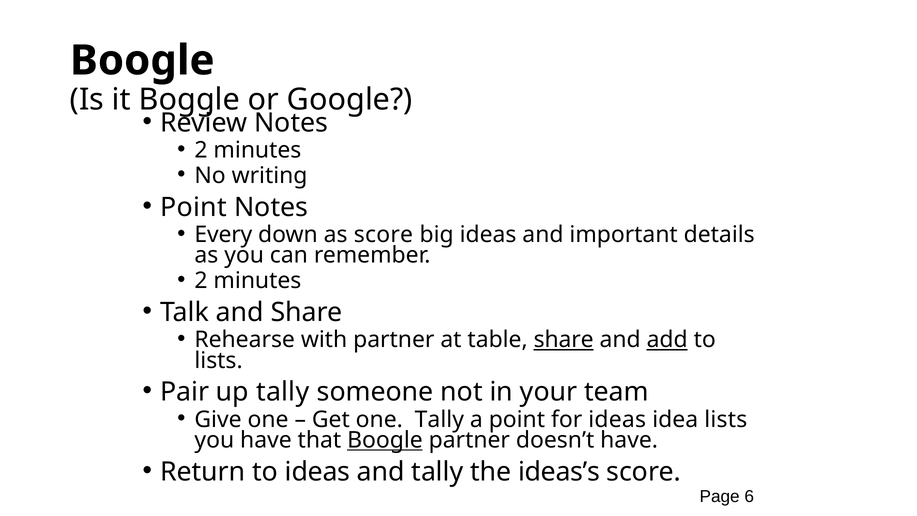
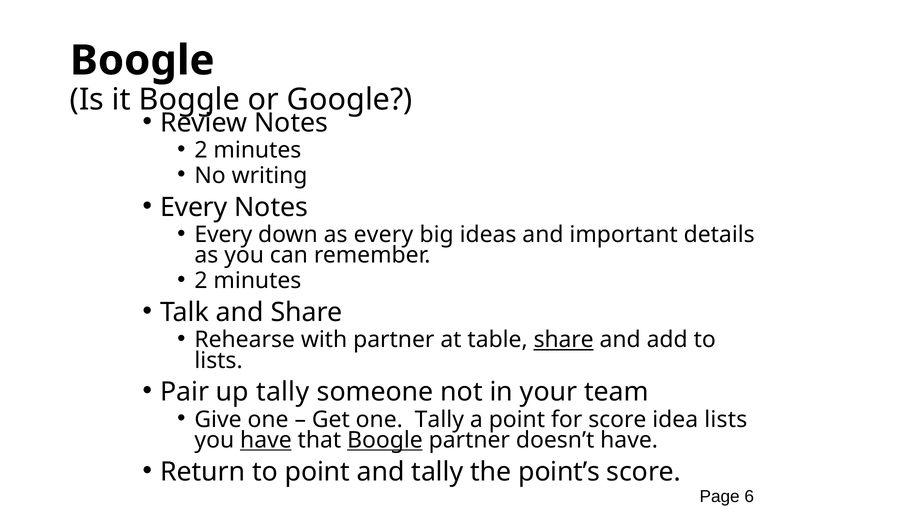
Point: Point -> Every (194, 207)
as score: score -> every (383, 235)
add underline: present -> none (667, 340)
for ideas: ideas -> score (617, 419)
have underline: none -> present (266, 440)
to ideas: ideas -> point (317, 472)
ideas’s: ideas’s -> point’s (559, 472)
